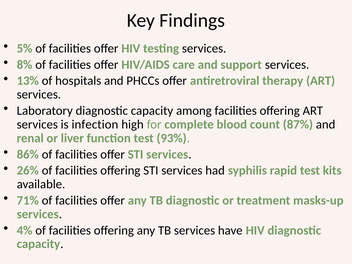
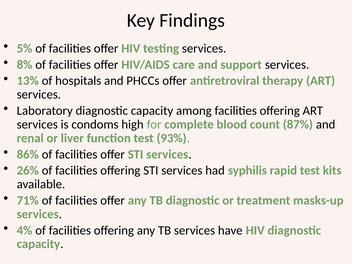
infection: infection -> condoms (95, 124)
